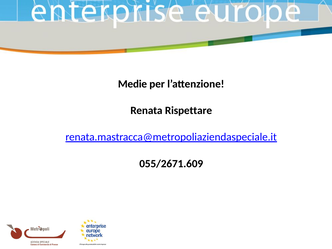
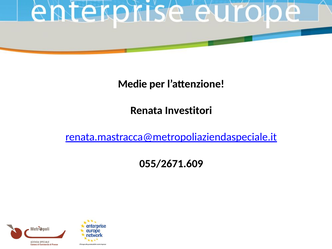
Rispettare: Rispettare -> Investitori (188, 110)
